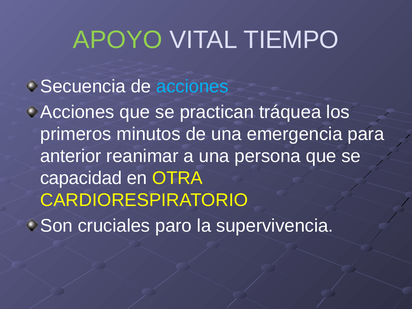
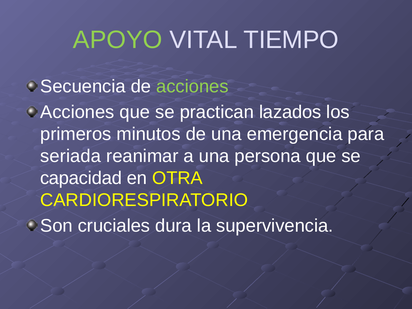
acciones colour: light blue -> light green (192, 86)
tráquea: tráquea -> lazados (290, 112)
anterior: anterior -> seriada (71, 156)
paro: paro -> dura (174, 226)
